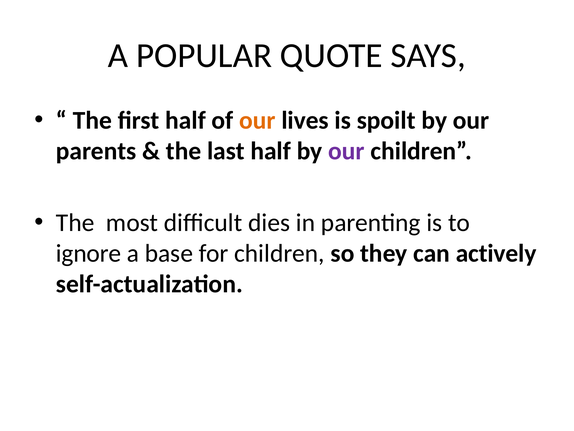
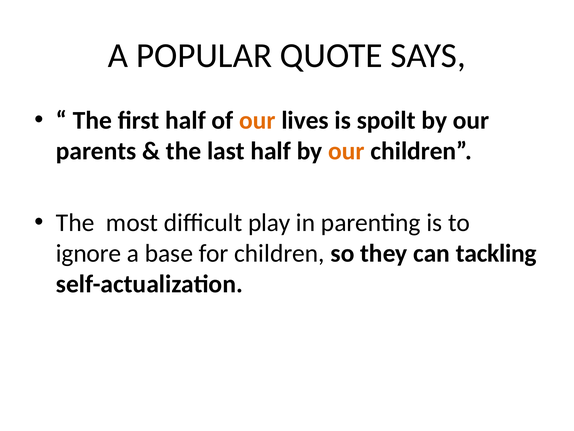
our colour: purple -> orange (346, 151)
dies: dies -> play (269, 222)
actively: actively -> tackling (496, 253)
